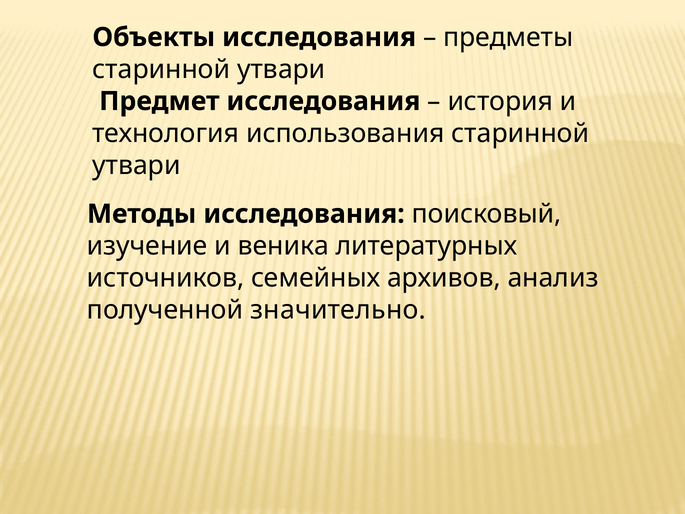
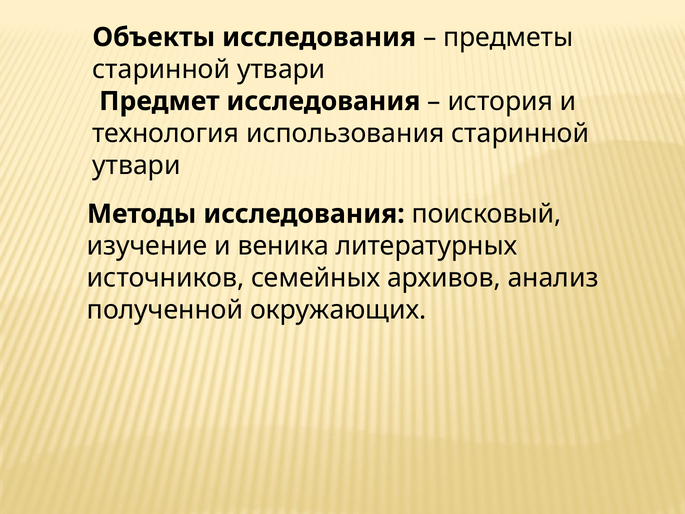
значительно: значительно -> окружающих (338, 310)
